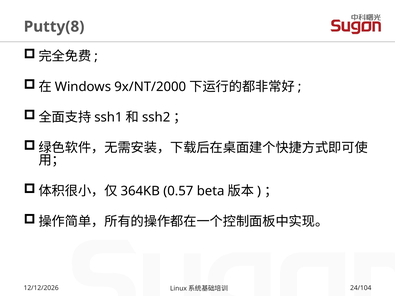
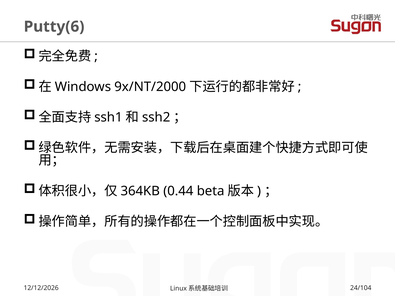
Putty(8: Putty(8 -> Putty(6 (54, 27)
0.57: 0.57 -> 0.44 (178, 191)
